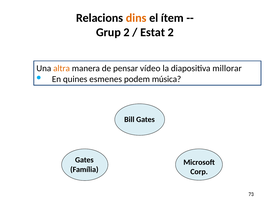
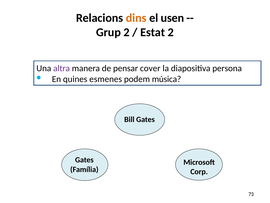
ítem: ítem -> usen (172, 18)
altra colour: orange -> purple (62, 68)
vídeo: vídeo -> cover (150, 68)
millorar: millorar -> persona (227, 68)
